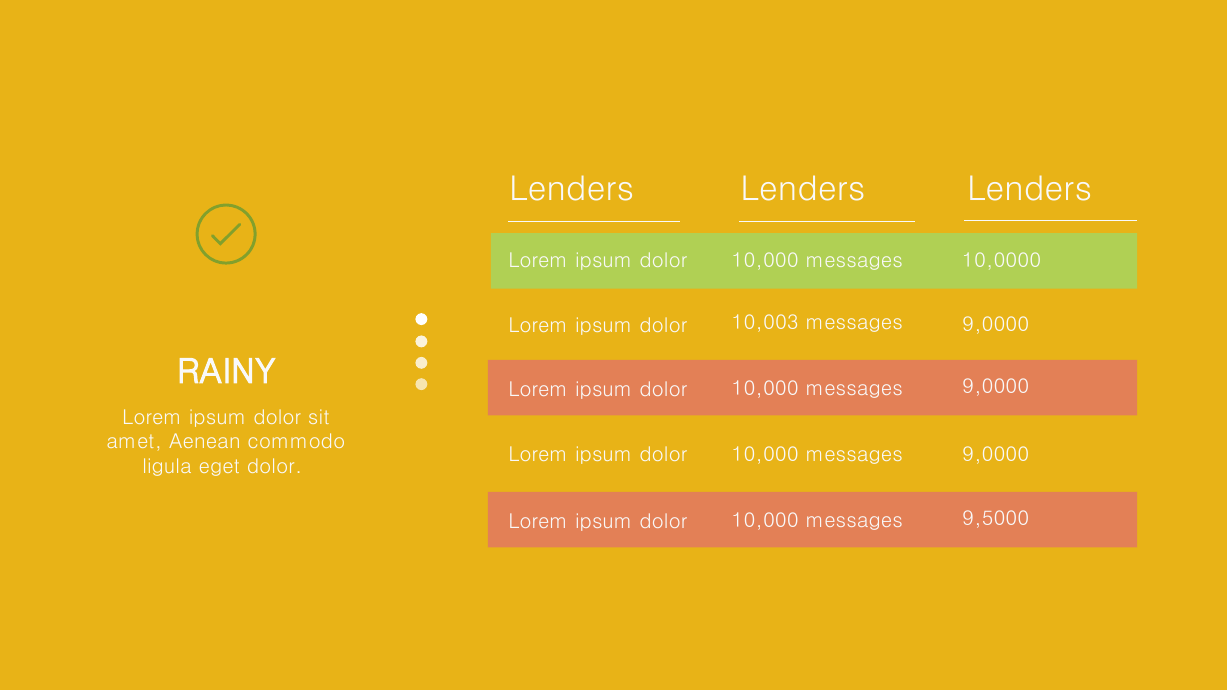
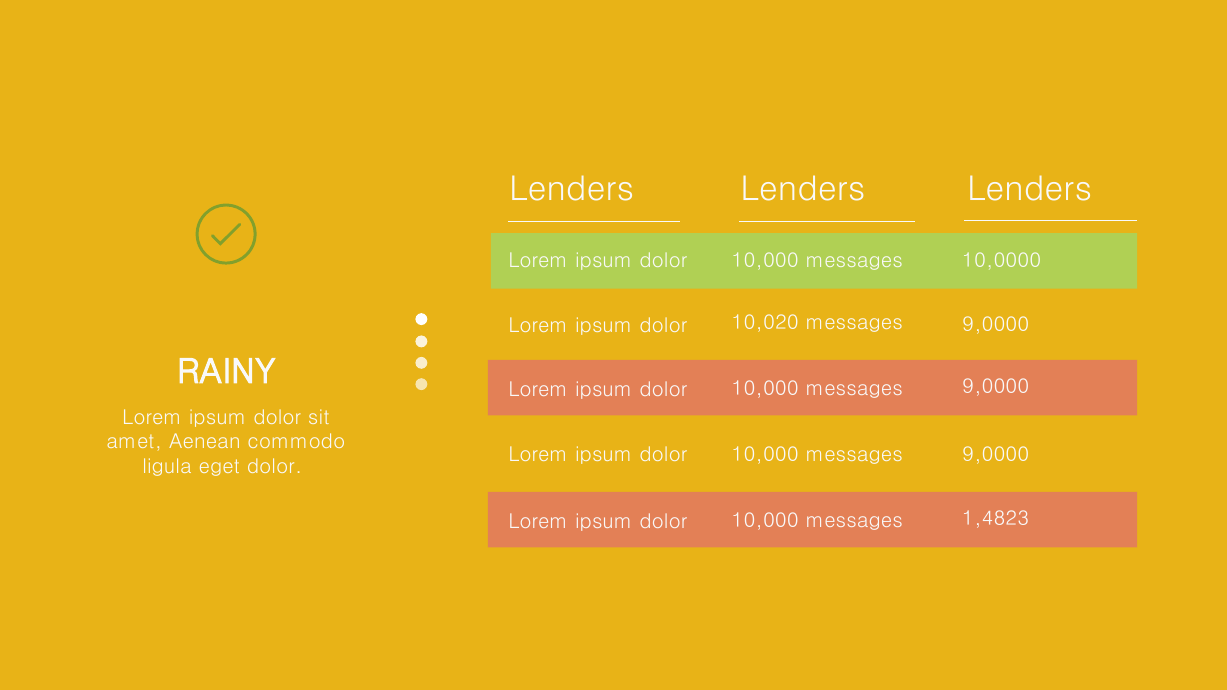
10,003: 10,003 -> 10,020 (765, 323)
9,5000: 9,5000 -> 1,4823 (996, 519)
